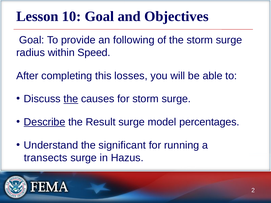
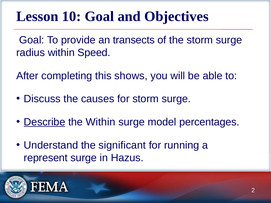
following: following -> transects (134, 40)
losses: losses -> shows (131, 76)
the underline: present -> none (71, 99)
the Result: Result -> Within (101, 122)
transects: transects -> represent (46, 158)
